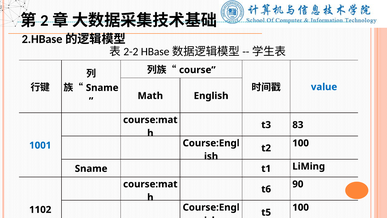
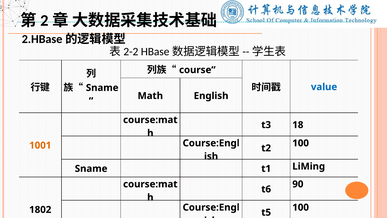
83: 83 -> 18 (298, 125)
1001 colour: blue -> orange (40, 145)
1102: 1102 -> 1802 (40, 209)
